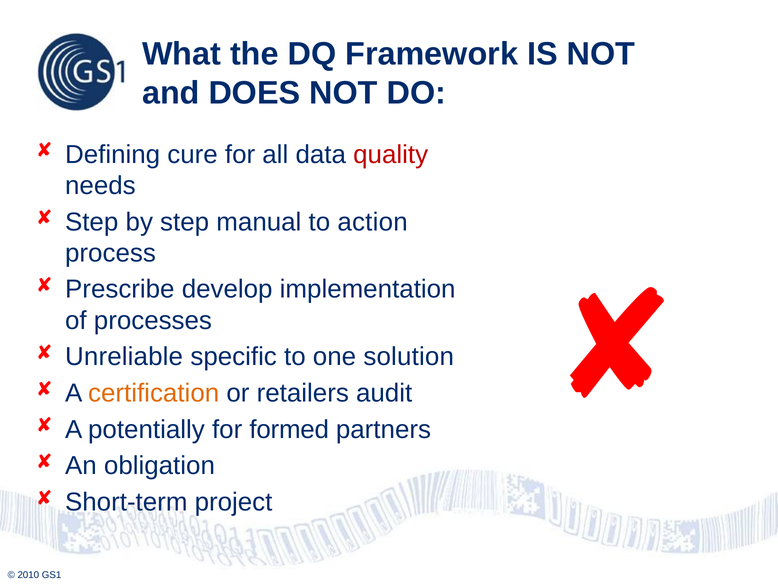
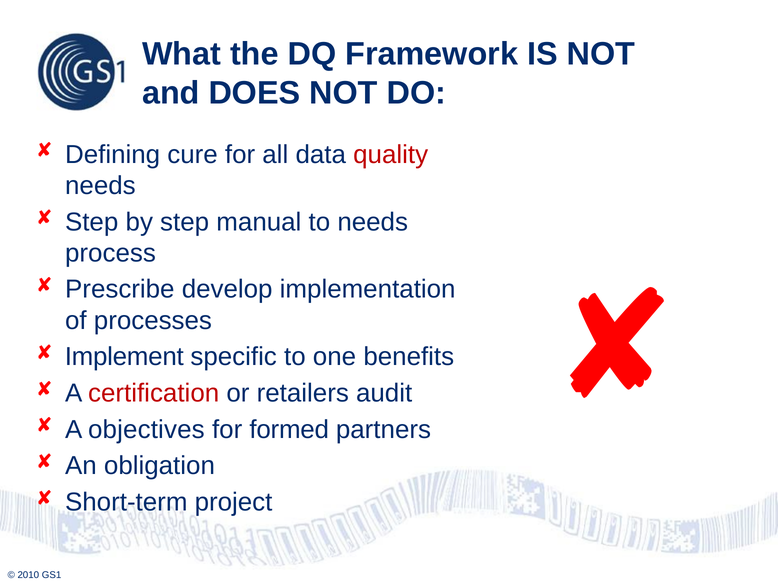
to action: action -> needs (373, 222)
Unreliable: Unreliable -> Implement (124, 357)
solution: solution -> benefits (409, 357)
certification colour: orange -> red (154, 393)
potentially: potentially -> objectives (146, 429)
